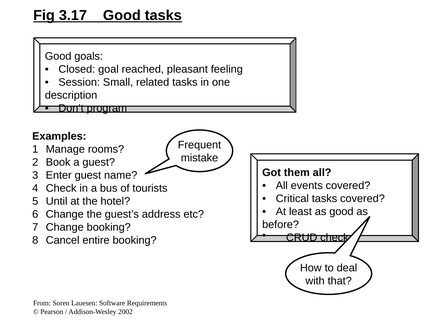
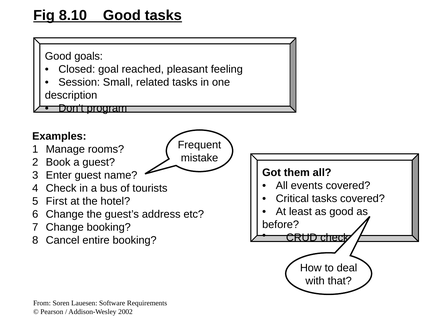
3.17: 3.17 -> 8.10 (73, 16)
Until: Until -> First (57, 202)
